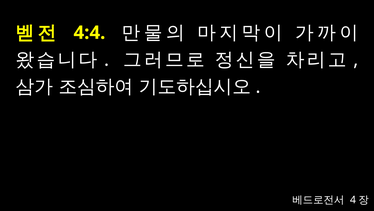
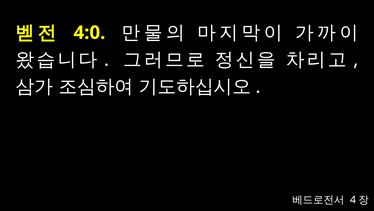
4:4: 4:4 -> 4:0 (89, 33)
